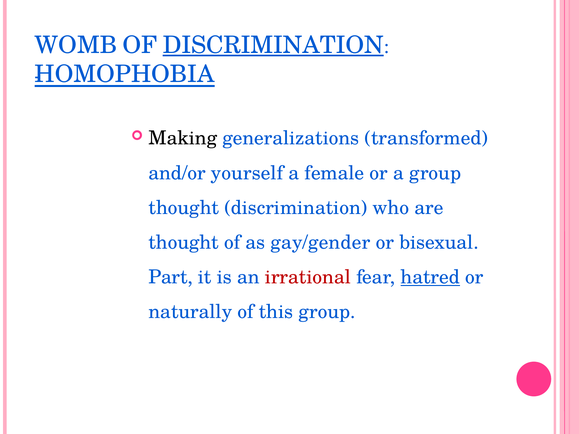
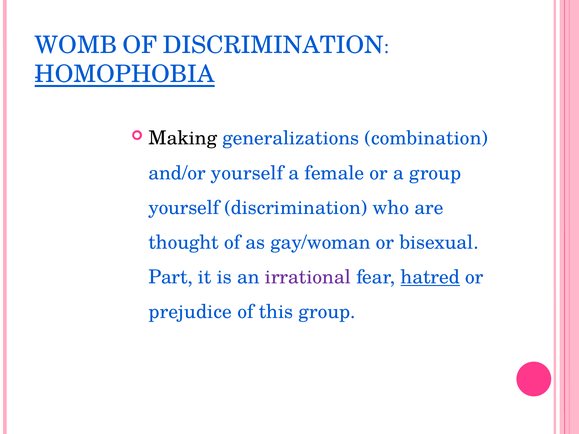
DISCRIMINATION underline: present -> none (273, 45)
transformed: transformed -> combination (426, 138)
thought: thought -> yourself (184, 208)
gay/gender: gay/gender -> gay/woman (321, 243)
irrational colour: red -> purple (308, 277)
naturally: naturally -> prejudice (190, 312)
